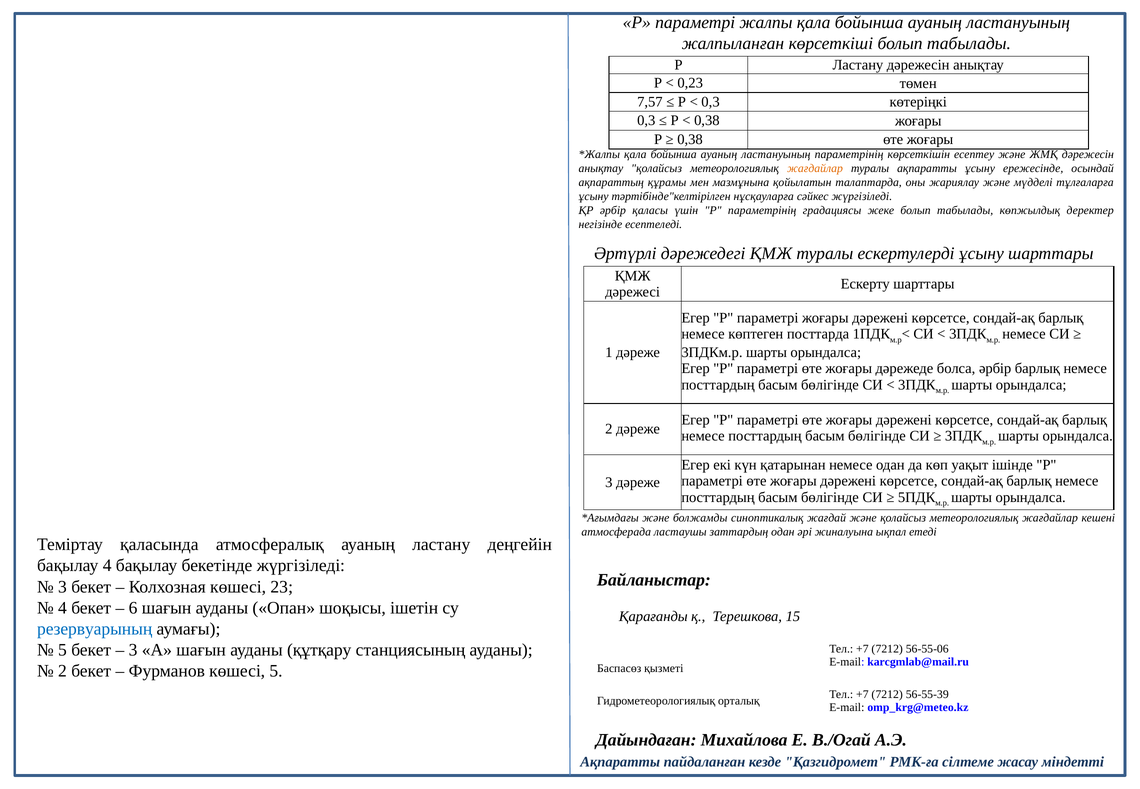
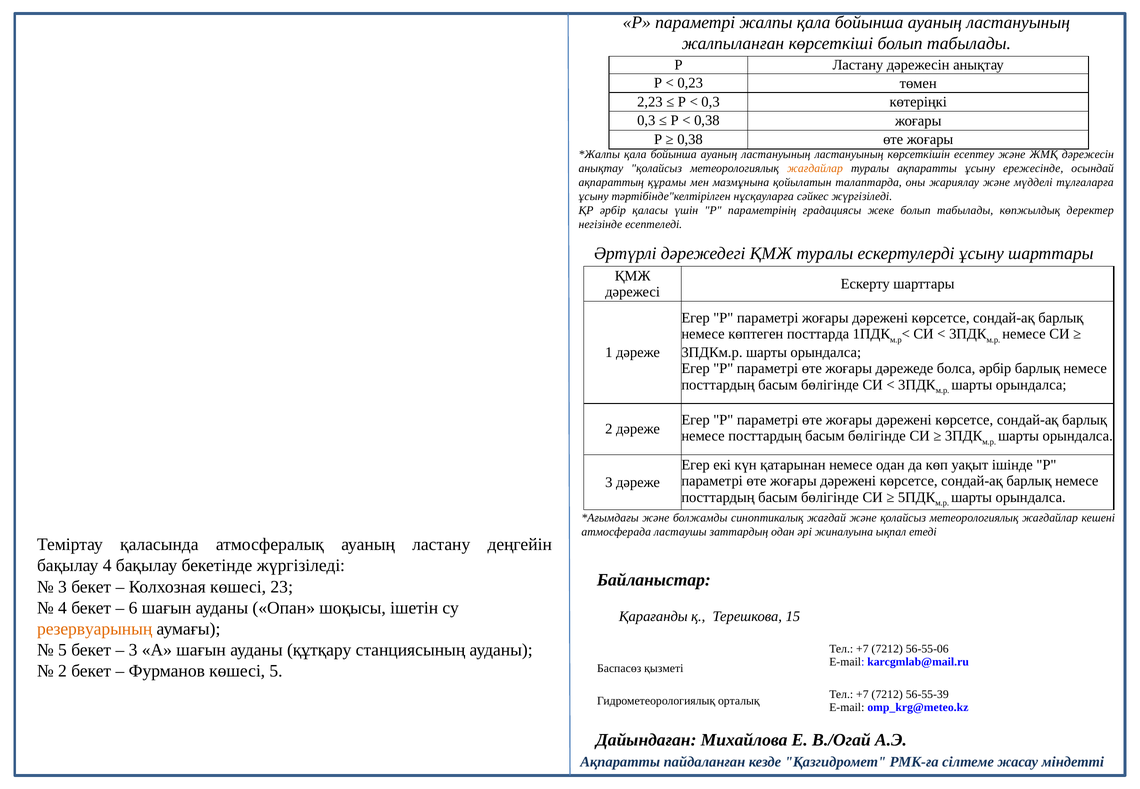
7,57: 7,57 -> 2,23 (650, 102)
ластануының параметрінің: параметрінің -> ластануының (849, 154)
резервуарының colour: blue -> orange (95, 629)
